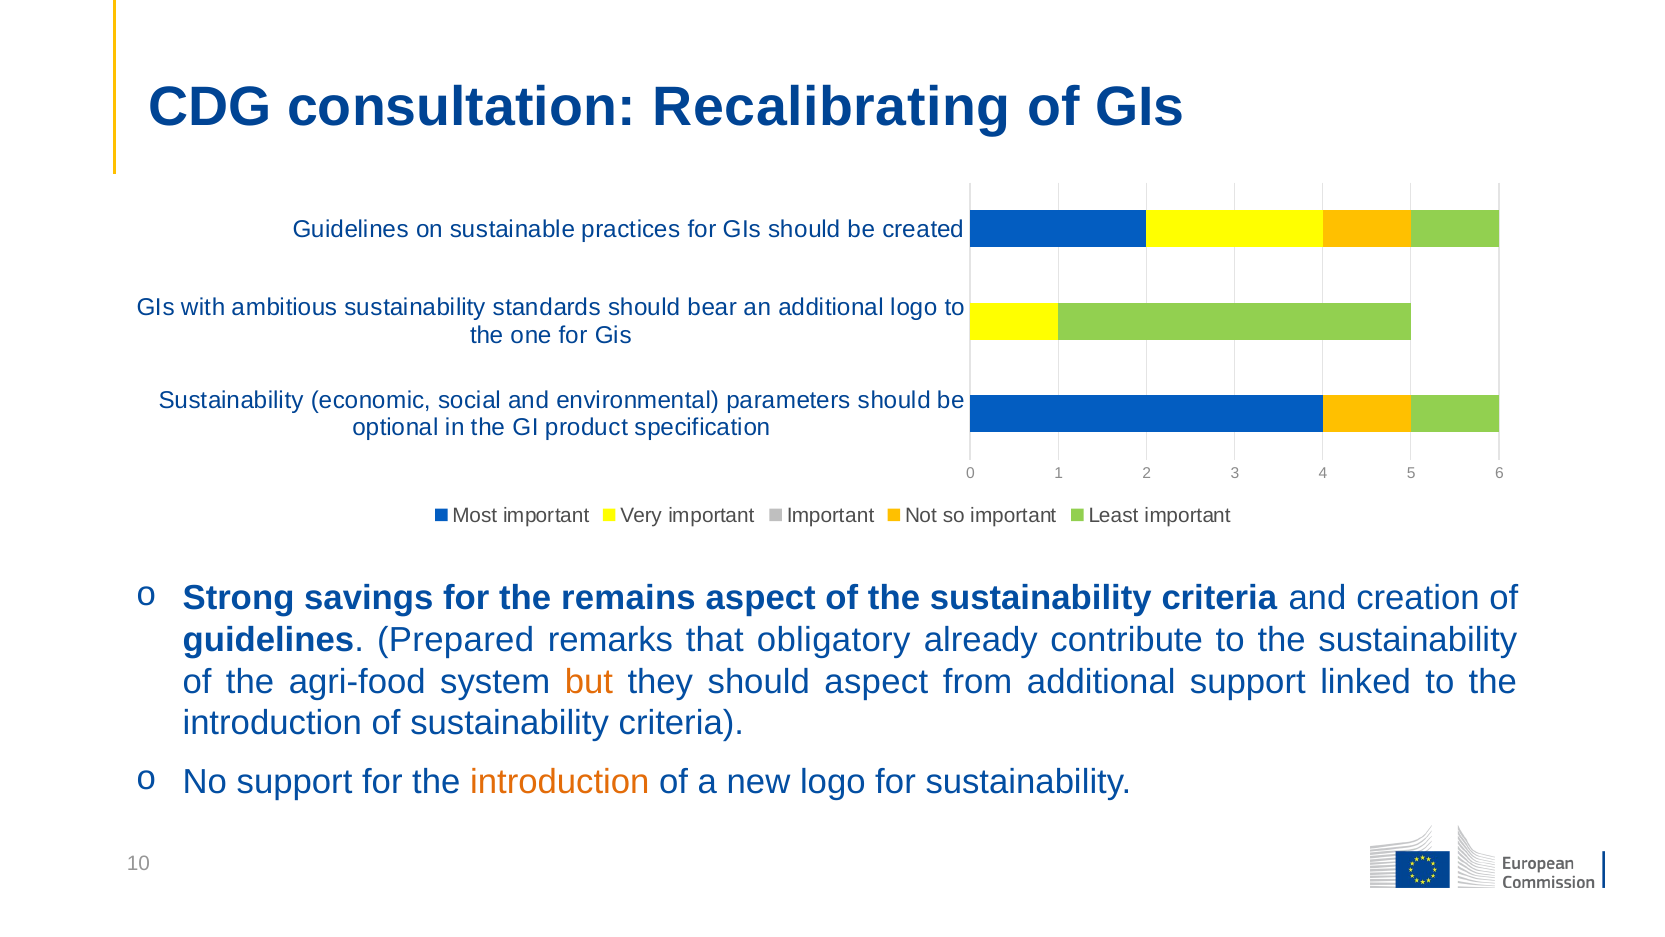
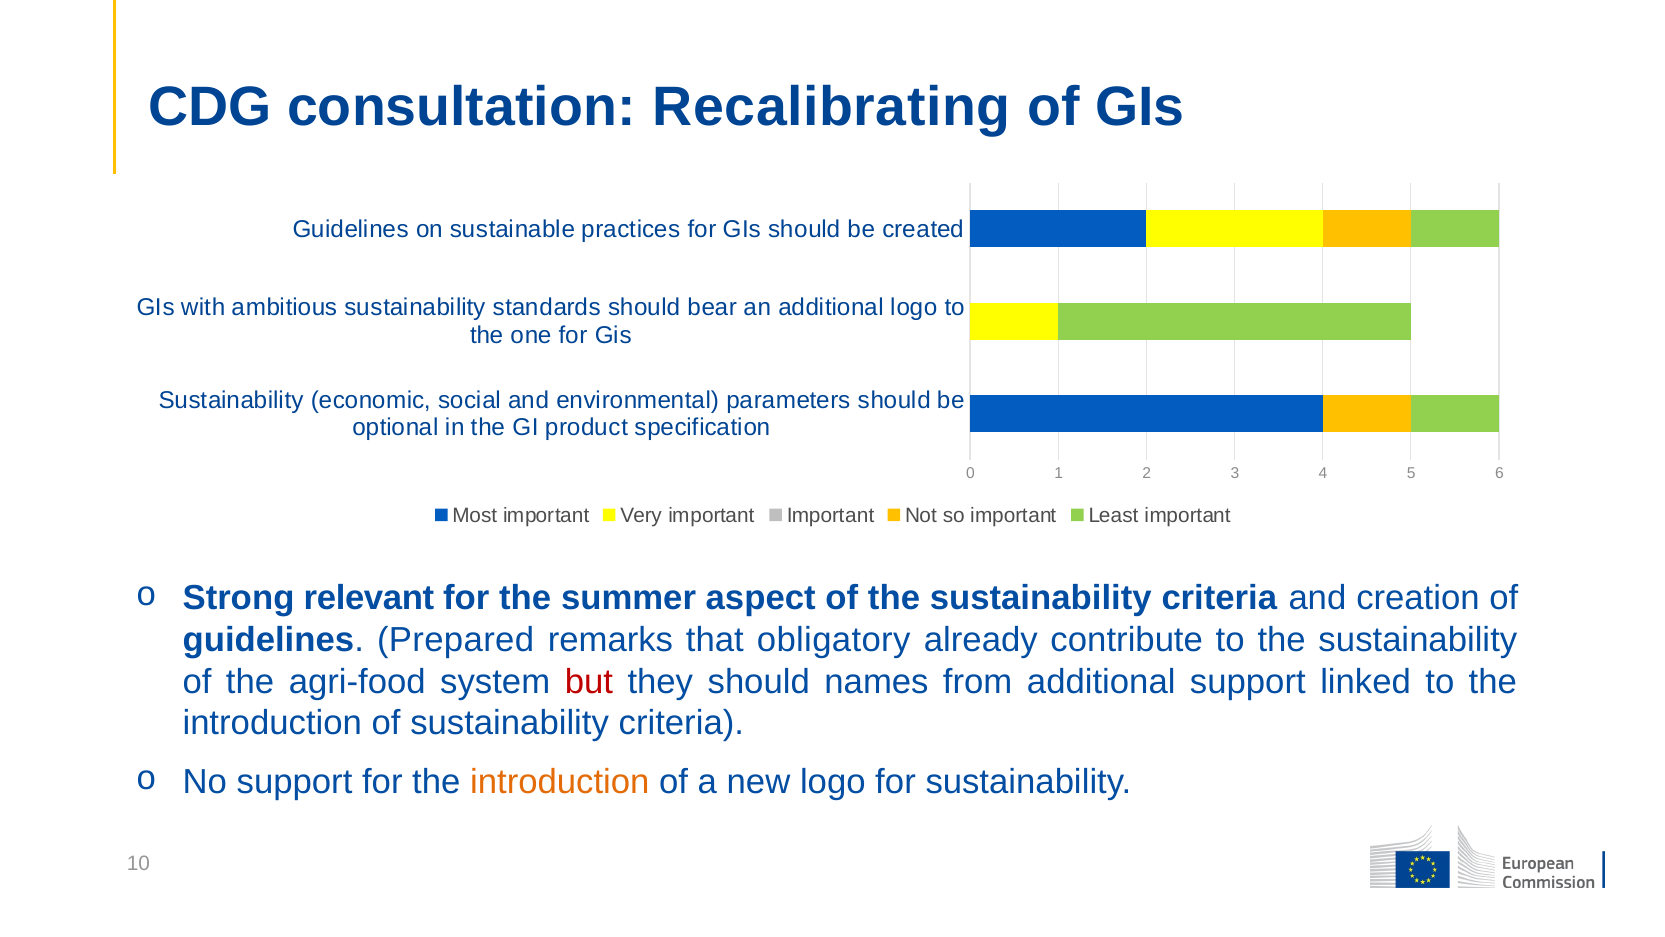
savings: savings -> relevant (369, 598)
remains: remains -> summer (629, 598)
but colour: orange -> red (589, 681)
should aspect: aspect -> names (877, 681)
